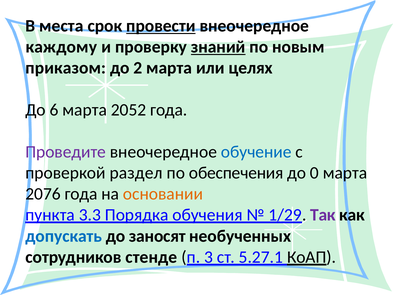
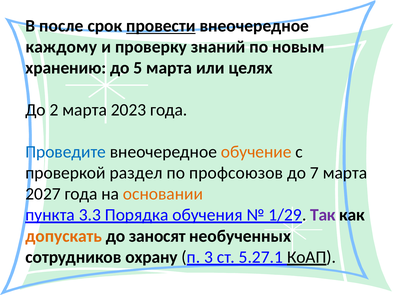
места: места -> после (61, 26)
знаний underline: present -> none (218, 47)
приказом: приказом -> хранению (66, 68)
2: 2 -> 5 (138, 68)
6: 6 -> 2 (54, 110)
2052: 2052 -> 2023 (129, 110)
Проведите colour: purple -> blue (66, 152)
обучение colour: blue -> orange (256, 152)
обеспечения: обеспечения -> профсоюзов (236, 173)
0: 0 -> 7 (314, 173)
2076: 2076 -> 2027 (43, 194)
допускать colour: blue -> orange (64, 236)
стенде: стенде -> охрану (151, 257)
